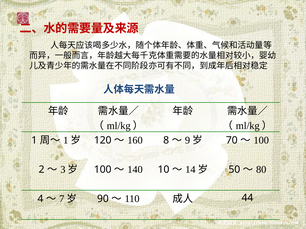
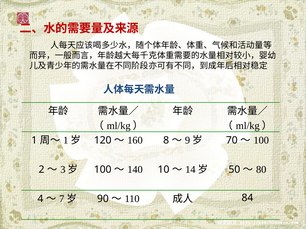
44: 44 -> 84 (247, 198)
